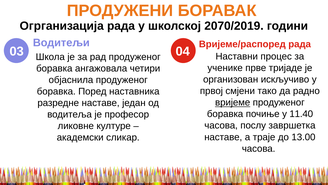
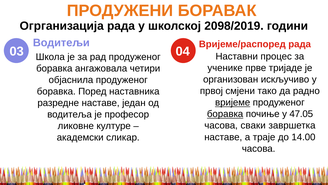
2070/2019: 2070/2019 -> 2098/2019 (234, 26)
боравка underline: none -> present (225, 114)
11.40: 11.40 -> 47.05 (301, 114)
послу: послу -> сваки (253, 125)
13.00: 13.00 -> 14.00 (303, 137)
